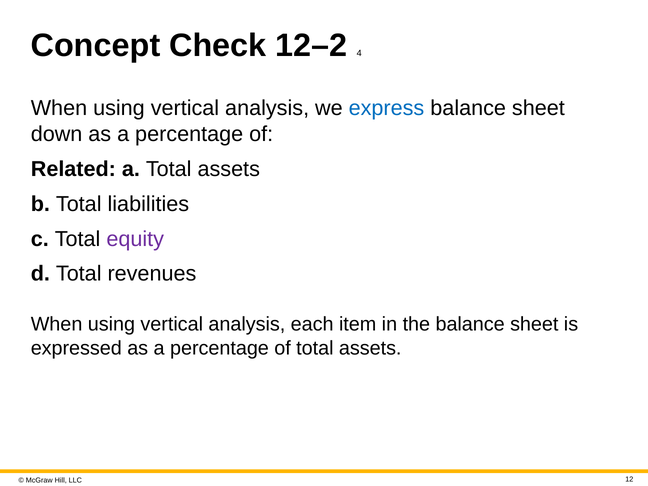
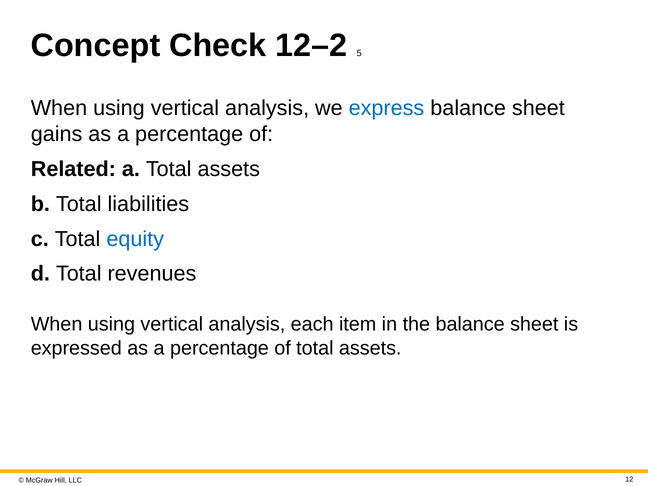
4: 4 -> 5 (359, 53)
down: down -> gains (57, 134)
equity colour: purple -> blue (135, 239)
